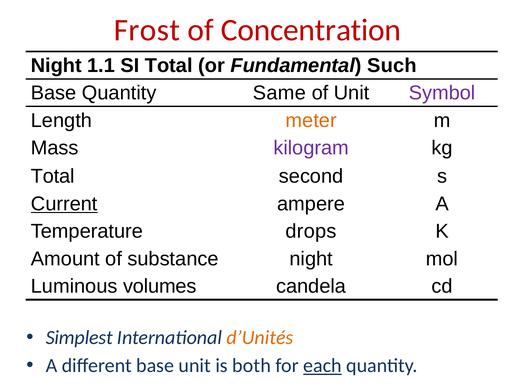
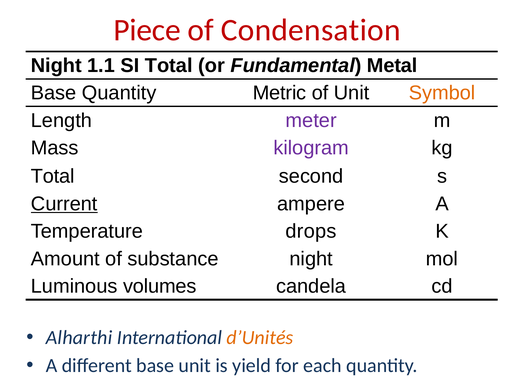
Frost: Frost -> Piece (147, 30)
Concentration: Concentration -> Condensation (311, 30)
Such: Such -> Metal (392, 66)
Same: Same -> Metric (280, 93)
Symbol colour: purple -> orange (442, 93)
meter colour: orange -> purple (311, 121)
Simplest: Simplest -> Alharthi (79, 338)
both: both -> yield (252, 366)
each underline: present -> none (323, 366)
